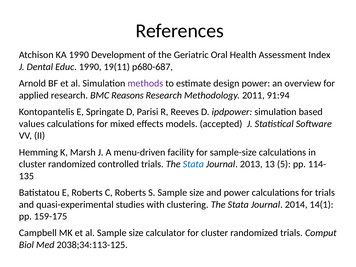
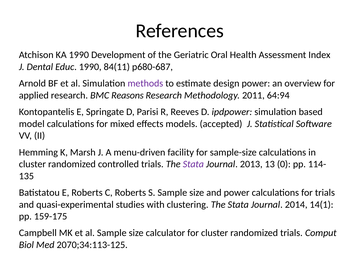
19(11: 19(11 -> 84(11 (117, 67)
91:94: 91:94 -> 64:94 (278, 95)
values: values -> model (32, 124)
Stata colour: blue -> purple (193, 164)
5: 5 -> 0 (284, 164)
2038;34:113-125: 2038;34:113-125 -> 2070;34:113-125 (92, 245)
